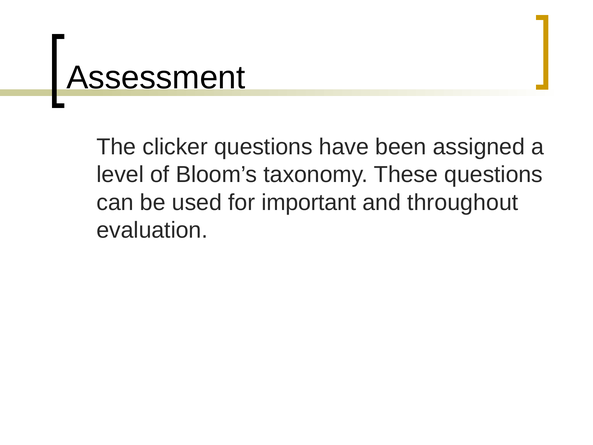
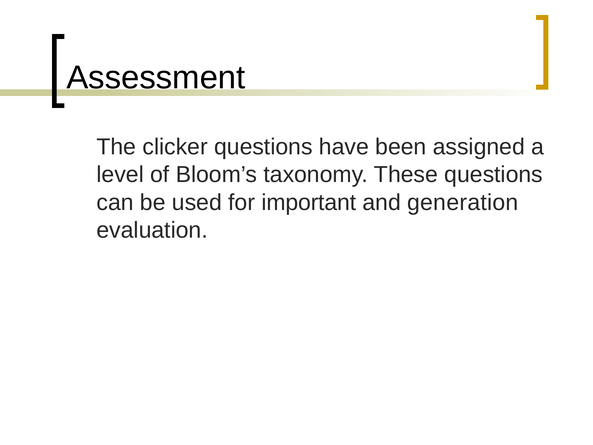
throughout: throughout -> generation (463, 202)
